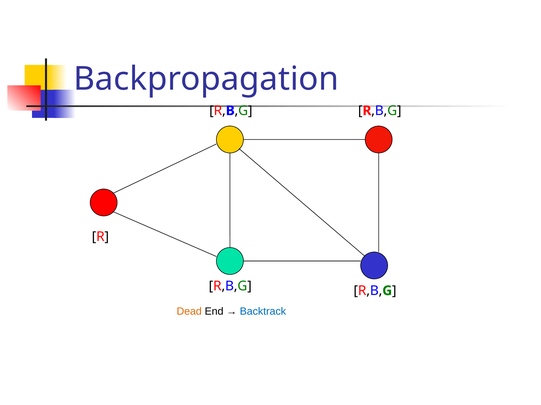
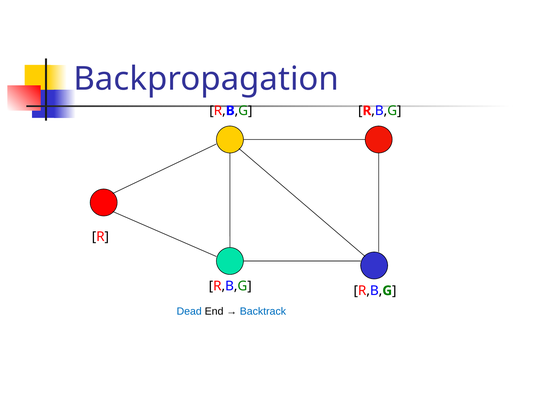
Dead colour: orange -> blue (189, 312)
